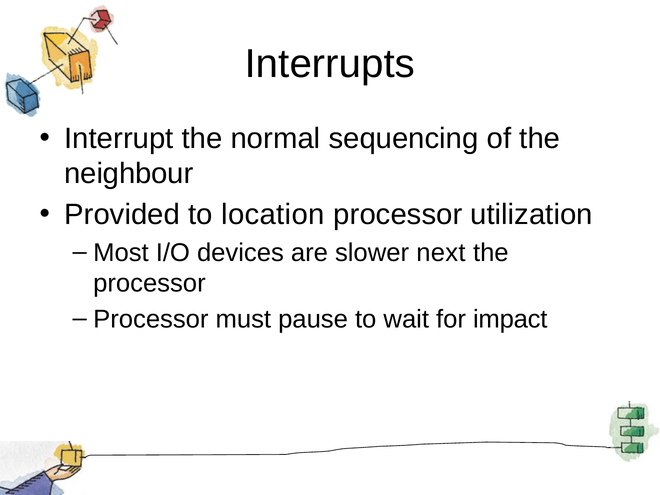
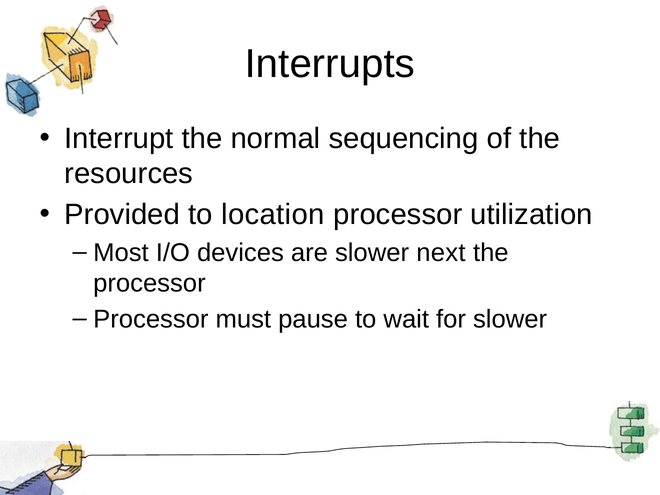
neighbour: neighbour -> resources (129, 174)
for impact: impact -> slower (510, 319)
